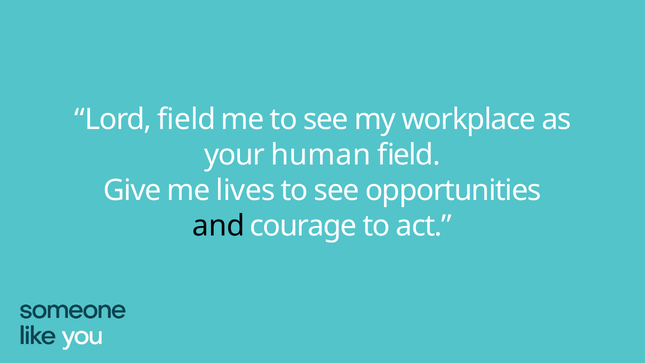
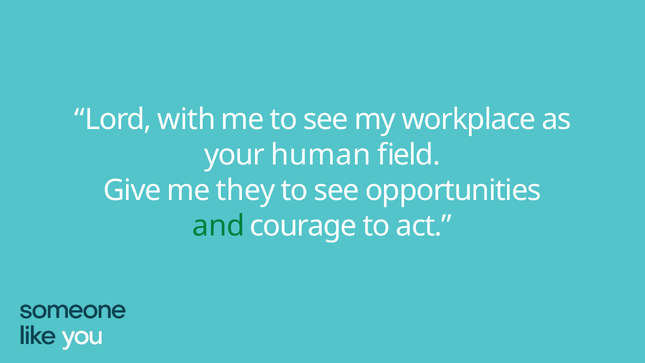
Lord field: field -> with (187, 119)
lives: lives -> they (246, 190)
and colour: black -> green (219, 226)
